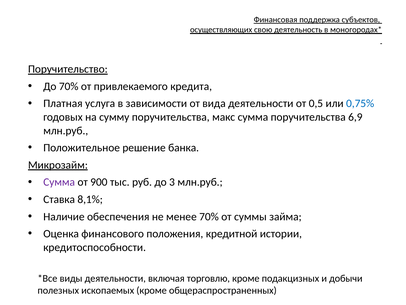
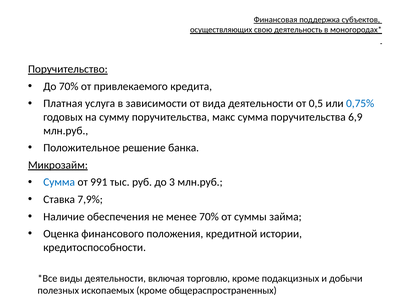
Сумма colour: purple -> blue (59, 182)
900: 900 -> 991 (99, 182)
8,1%: 8,1% -> 7,9% (90, 199)
